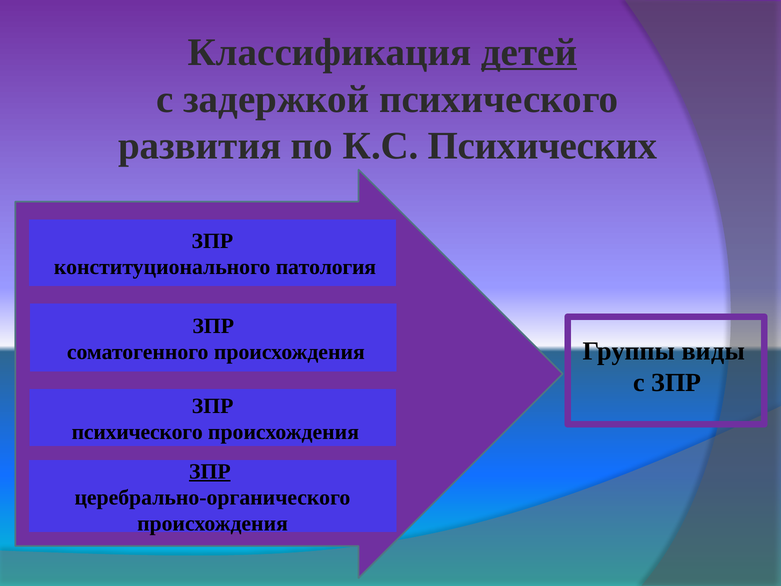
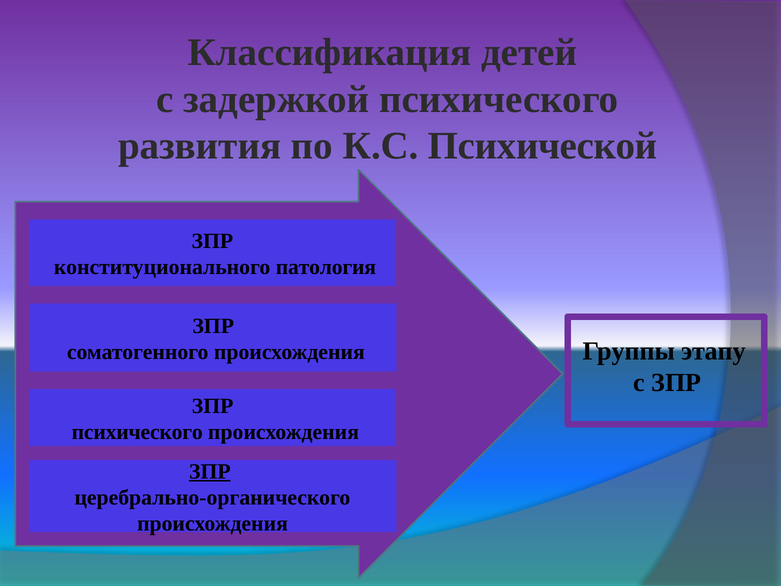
детей underline: present -> none (529, 52)
Психических: Психических -> Психической (543, 146)
виды: виды -> этапу (713, 351)
